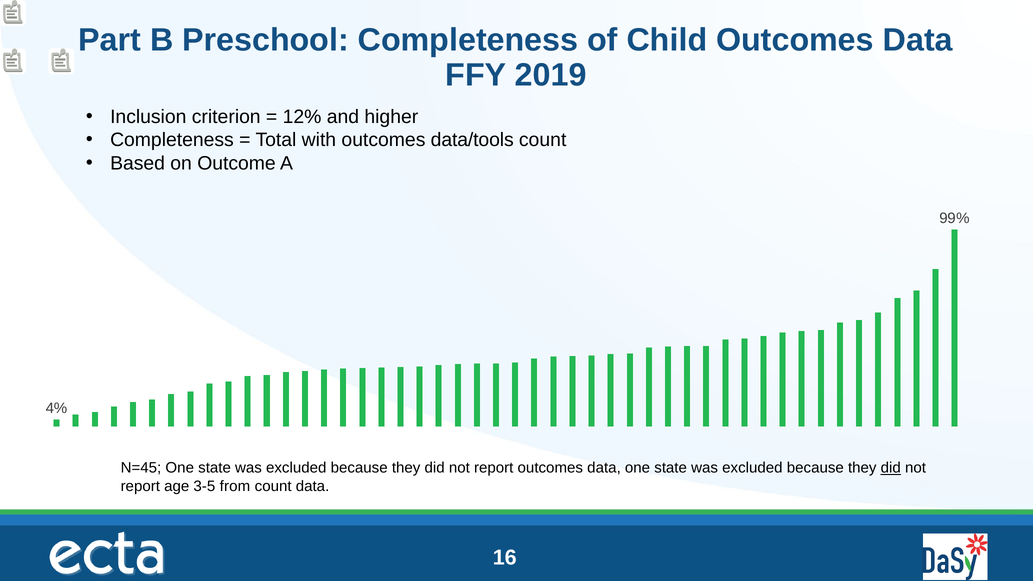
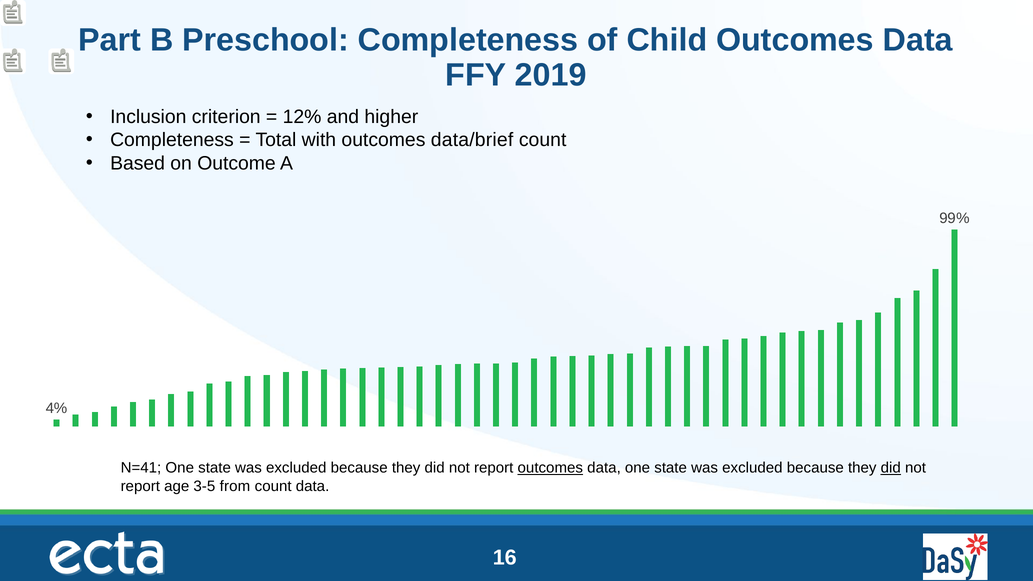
data/tools: data/tools -> data/brief (472, 140)
N=45: N=45 -> N=41 (141, 468)
outcomes underline: none -> present (550, 468)
